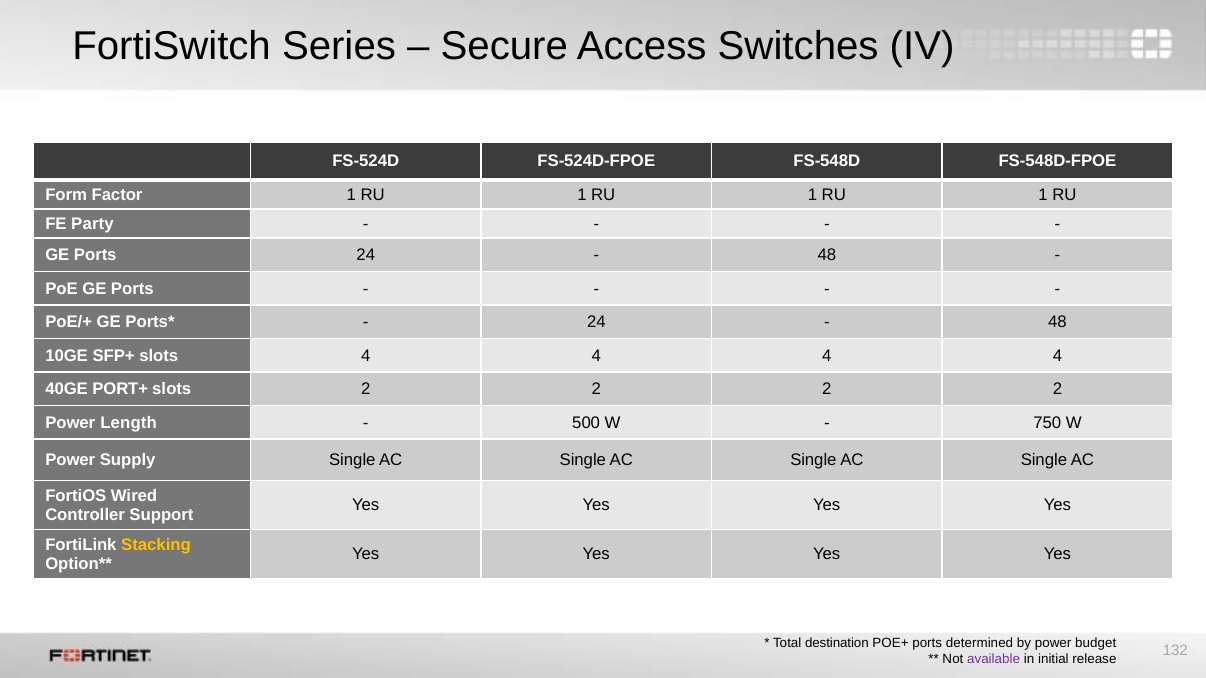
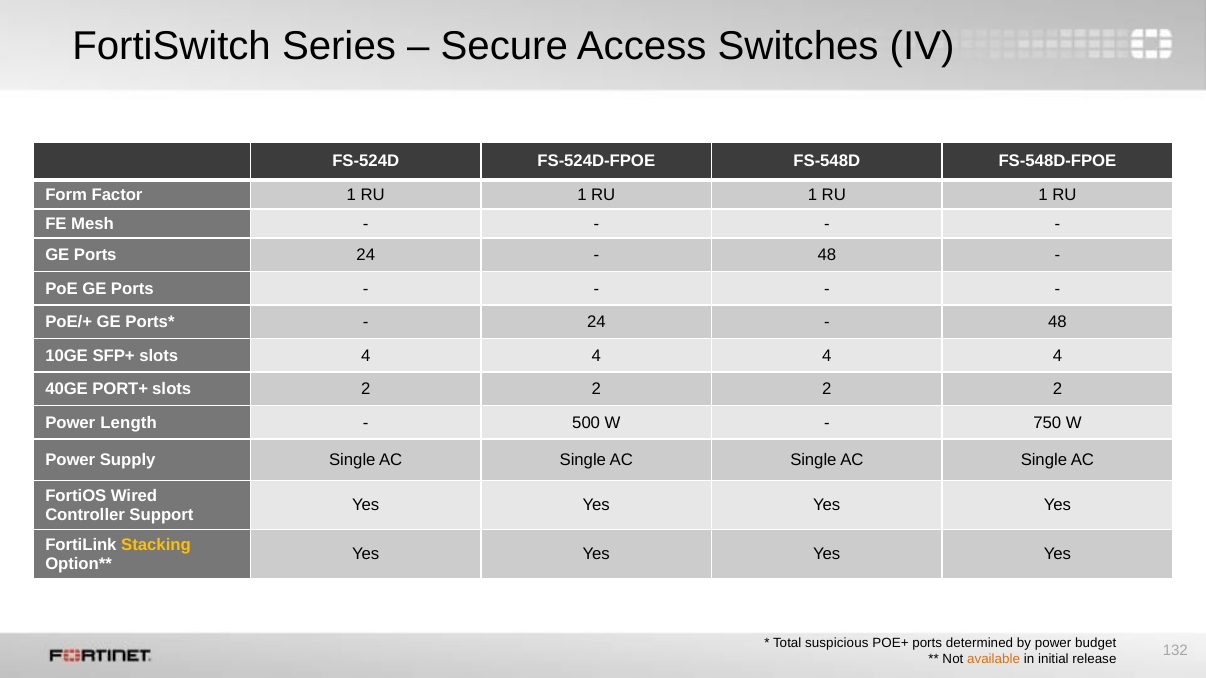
Party: Party -> Mesh (93, 224)
destination: destination -> suspicious (837, 644)
available colour: purple -> orange (994, 660)
